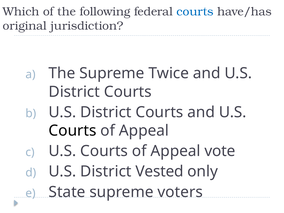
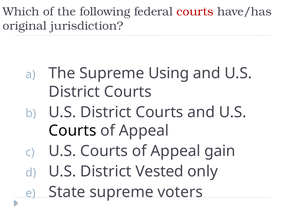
courts colour: blue -> red (195, 12)
Twice: Twice -> Using (169, 73)
vote: vote -> gain (220, 151)
